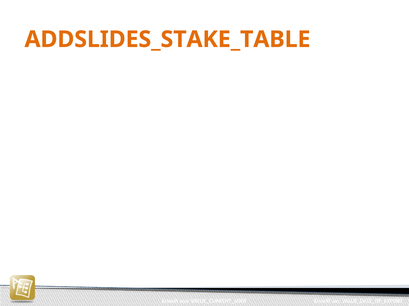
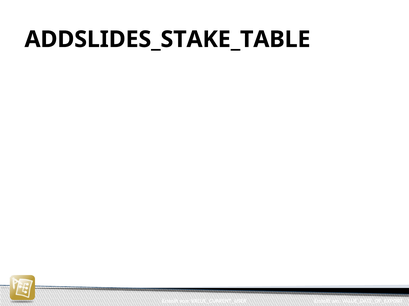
ADDSLIDES_STAKE_TABLE colour: orange -> black (167, 39)
